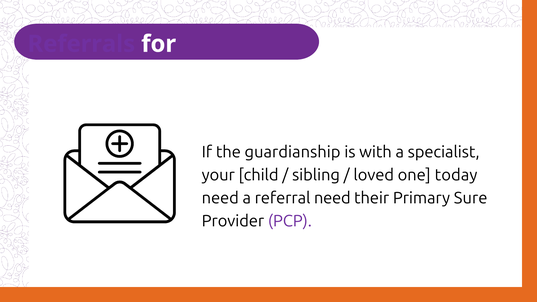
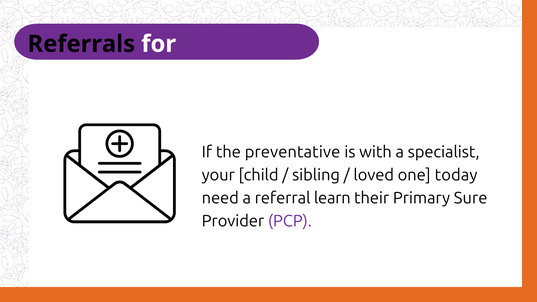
Referrals colour: purple -> black (81, 44)
guardianship: guardianship -> preventative (292, 152)
referral need: need -> learn (332, 198)
